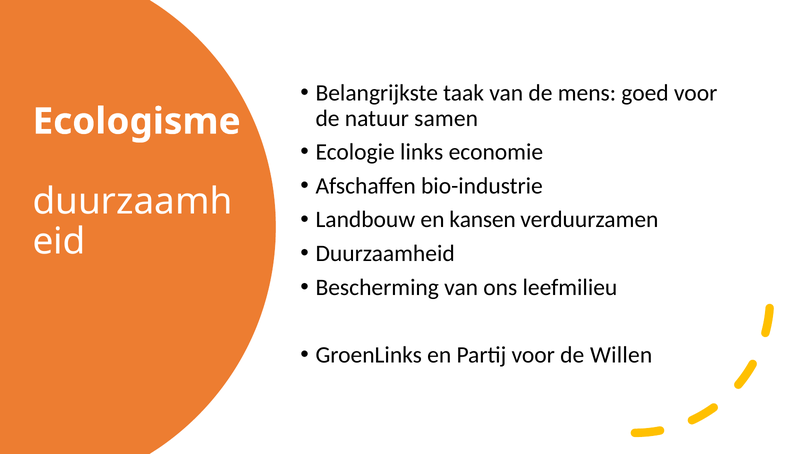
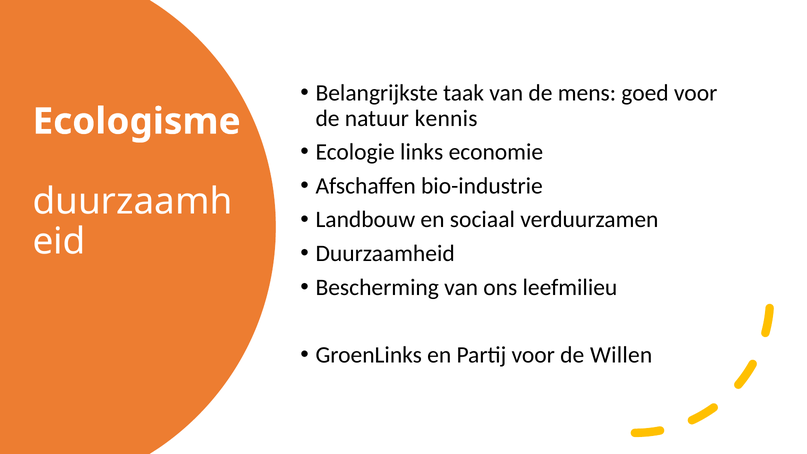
samen: samen -> kennis (446, 118)
kansen: kansen -> sociaal (482, 220)
